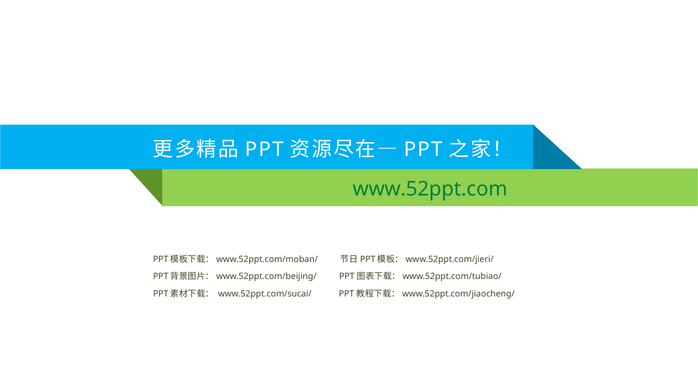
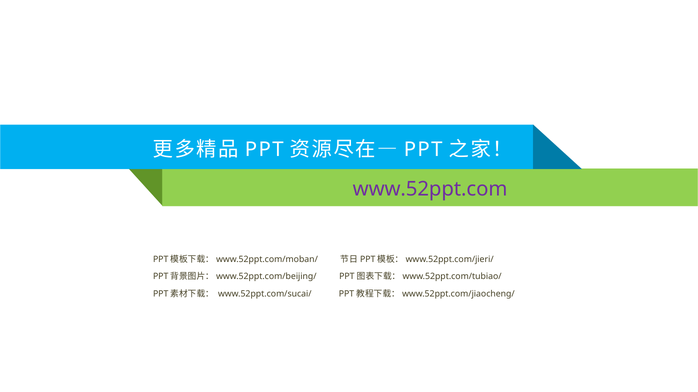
www.52ppt.com colour: green -> purple (430, 189)
